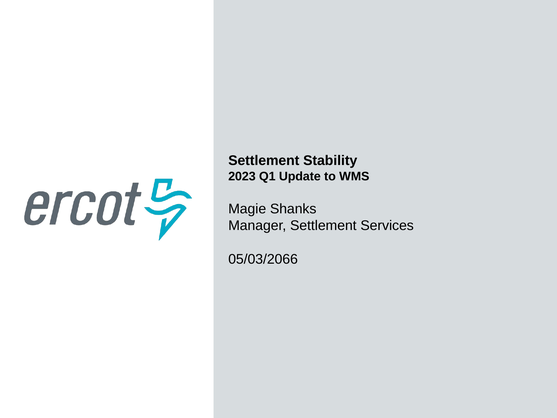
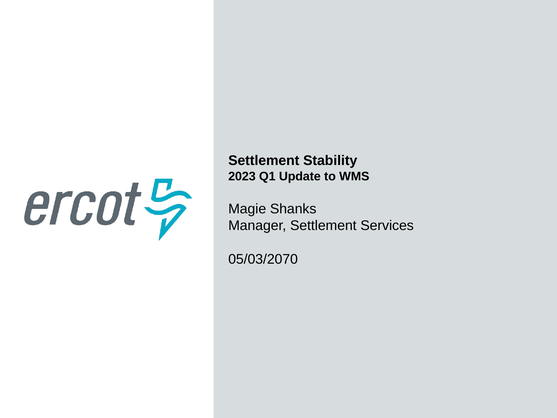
05/03/2066: 05/03/2066 -> 05/03/2070 (263, 259)
